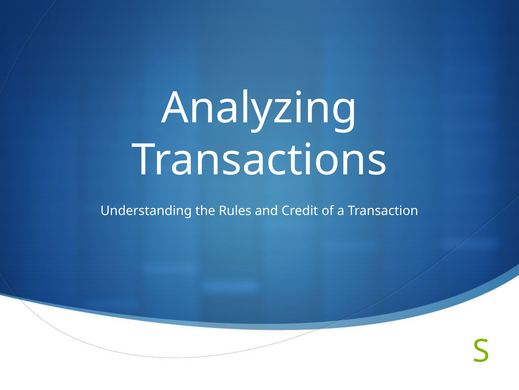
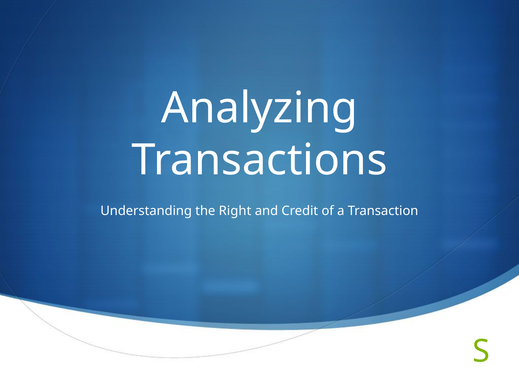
Rules: Rules -> Right (235, 210)
